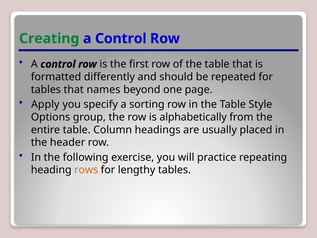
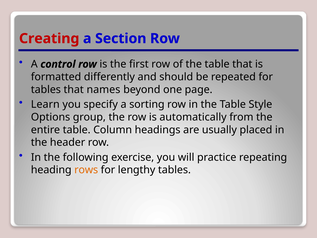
Creating colour: green -> red (49, 38)
Control: Control -> Section (121, 38)
Apply: Apply -> Learn (45, 104)
alphabetically: alphabetically -> automatically (193, 117)
